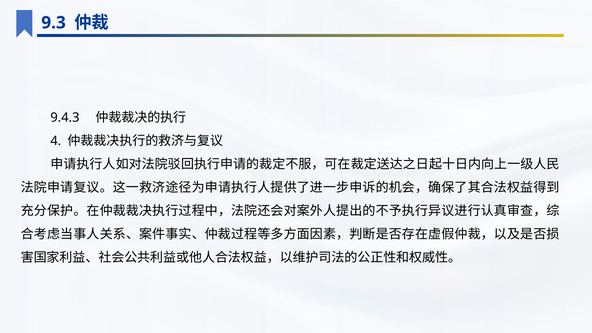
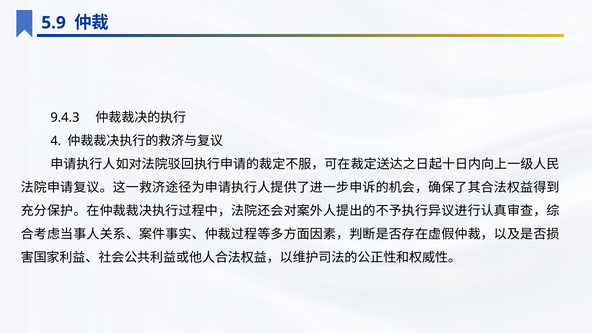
9.3: 9.3 -> 5.9 (54, 23)
